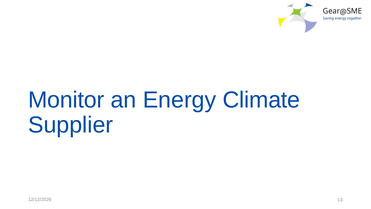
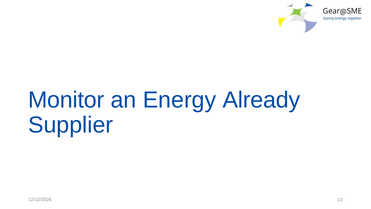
Climate: Climate -> Already (261, 100)
